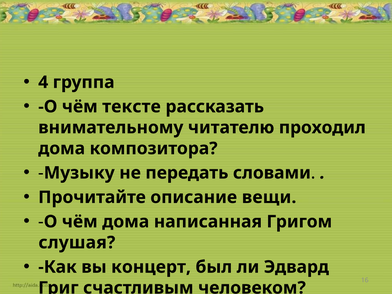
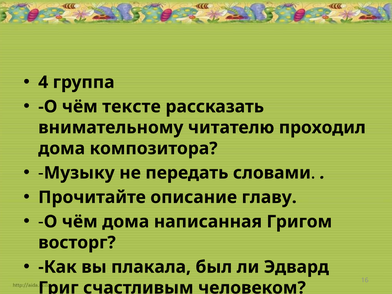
вещи: вещи -> главу (269, 197)
слушая: слушая -> восторг (77, 243)
концерт: концерт -> плакала (151, 267)
